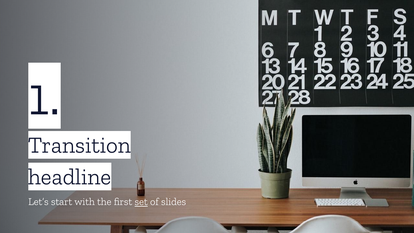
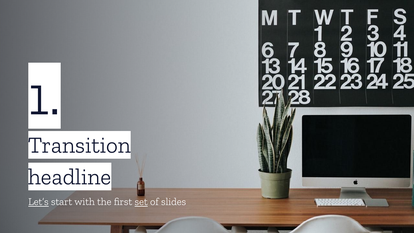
Let’s underline: none -> present (38, 202)
